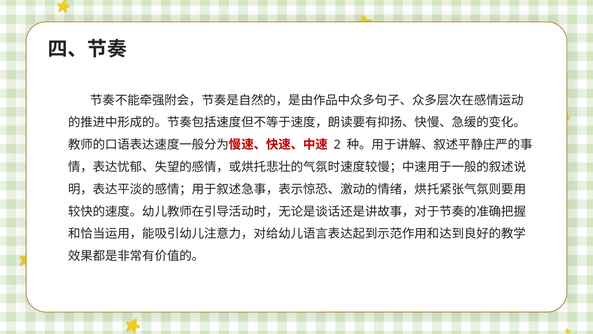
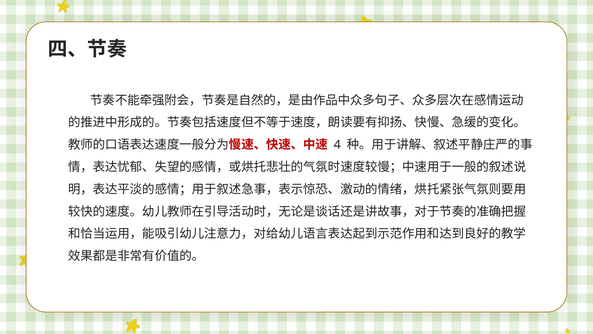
2: 2 -> 4 (337, 145)
